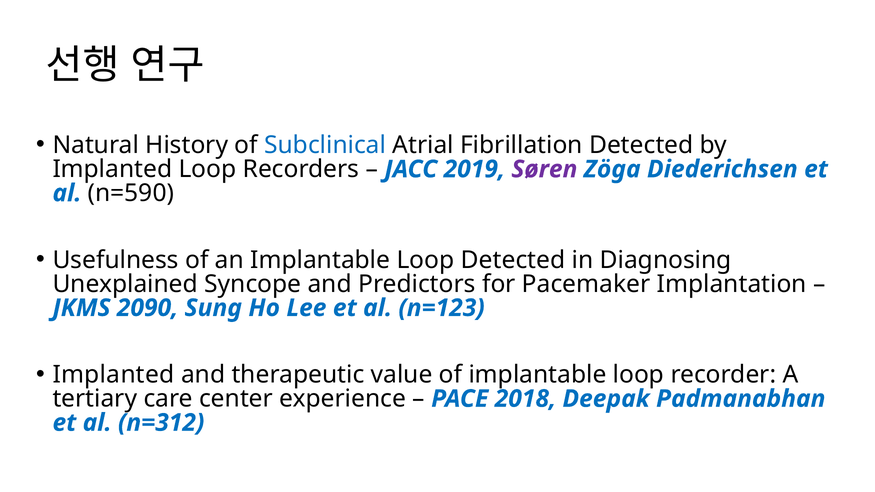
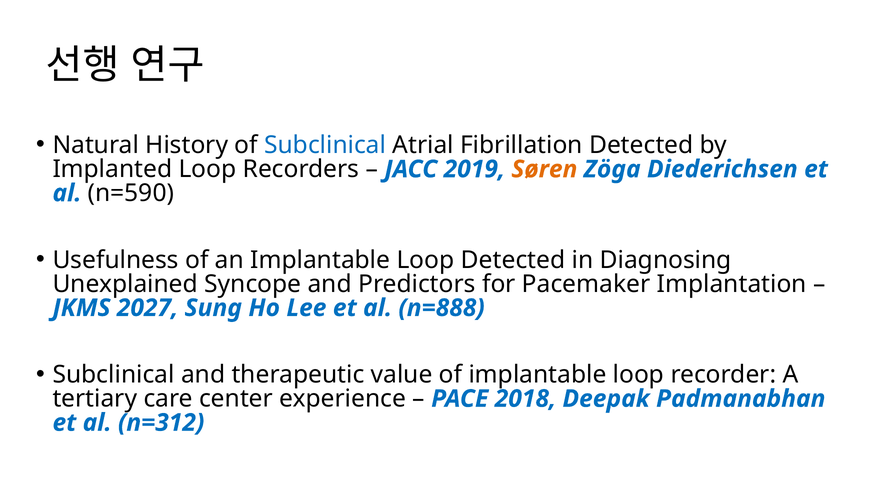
Søren colour: purple -> orange (544, 169)
2090: 2090 -> 2027 (148, 308)
n=123: n=123 -> n=888 (442, 308)
Implanted: Implanted -> Subclinical (114, 375)
